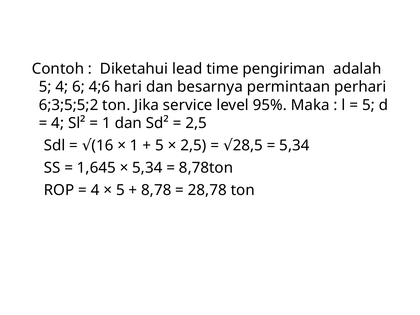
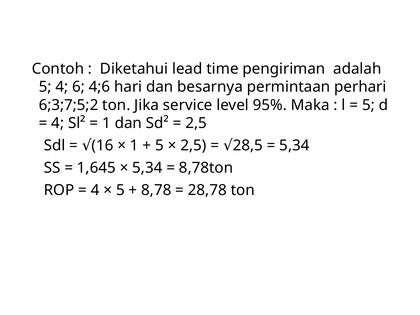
6;3;5;5;2: 6;3;5;5;2 -> 6;3;7;5;2 (69, 105)
